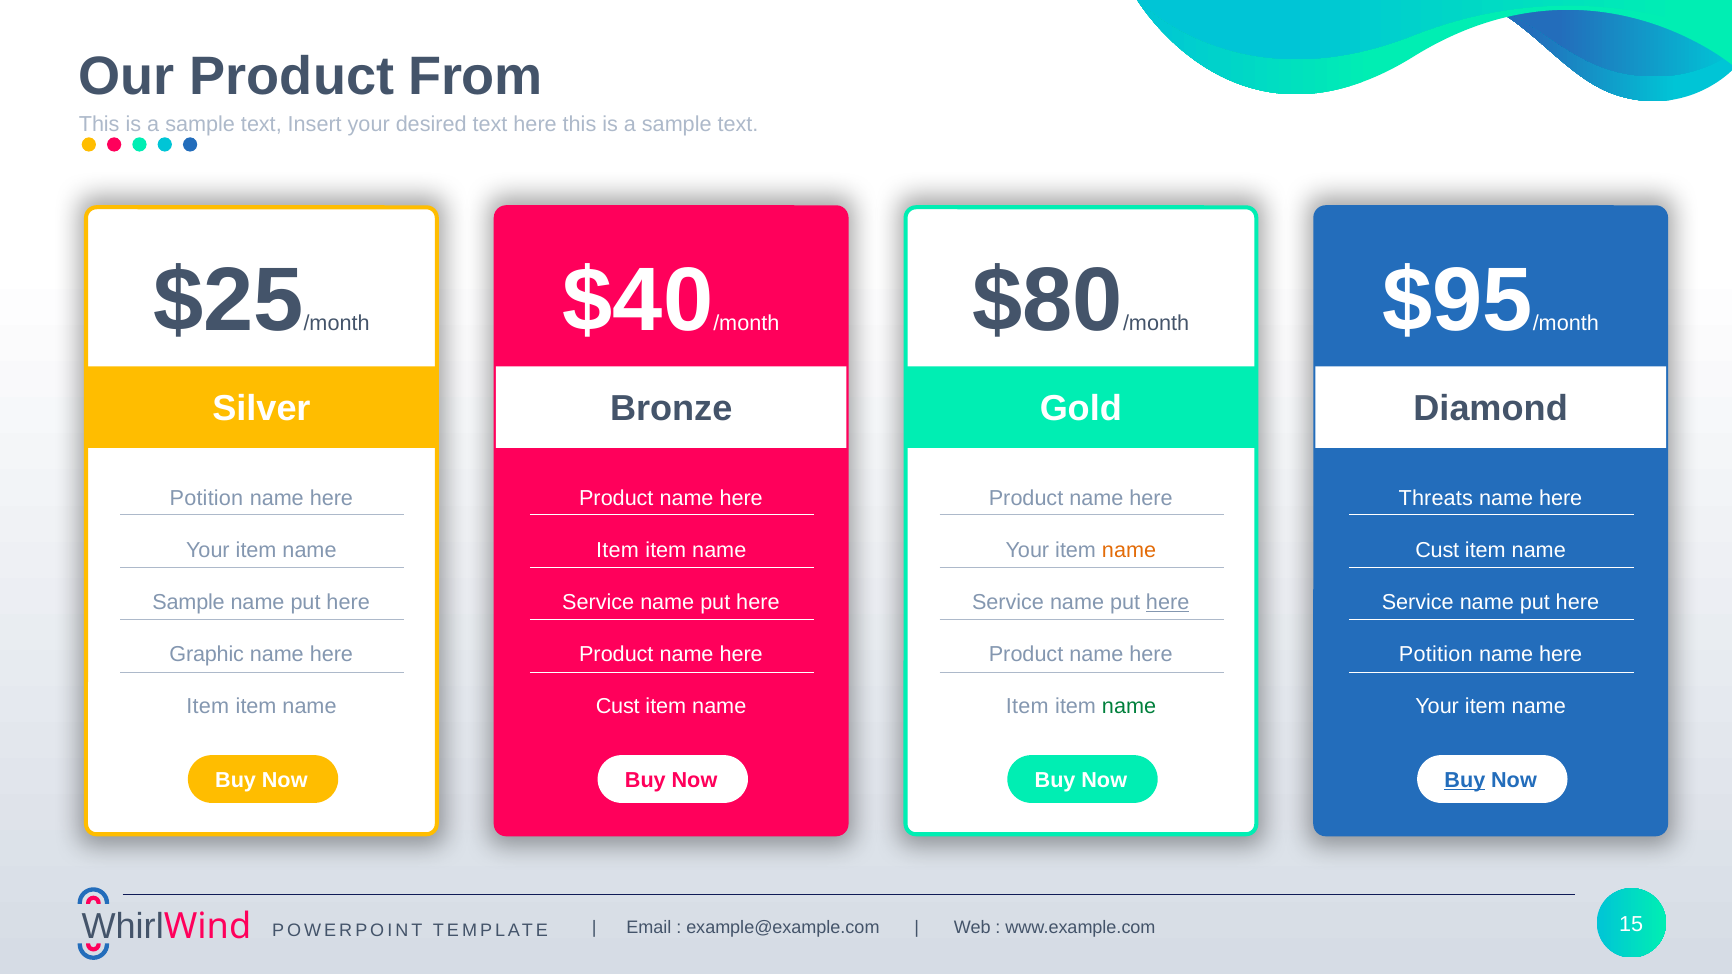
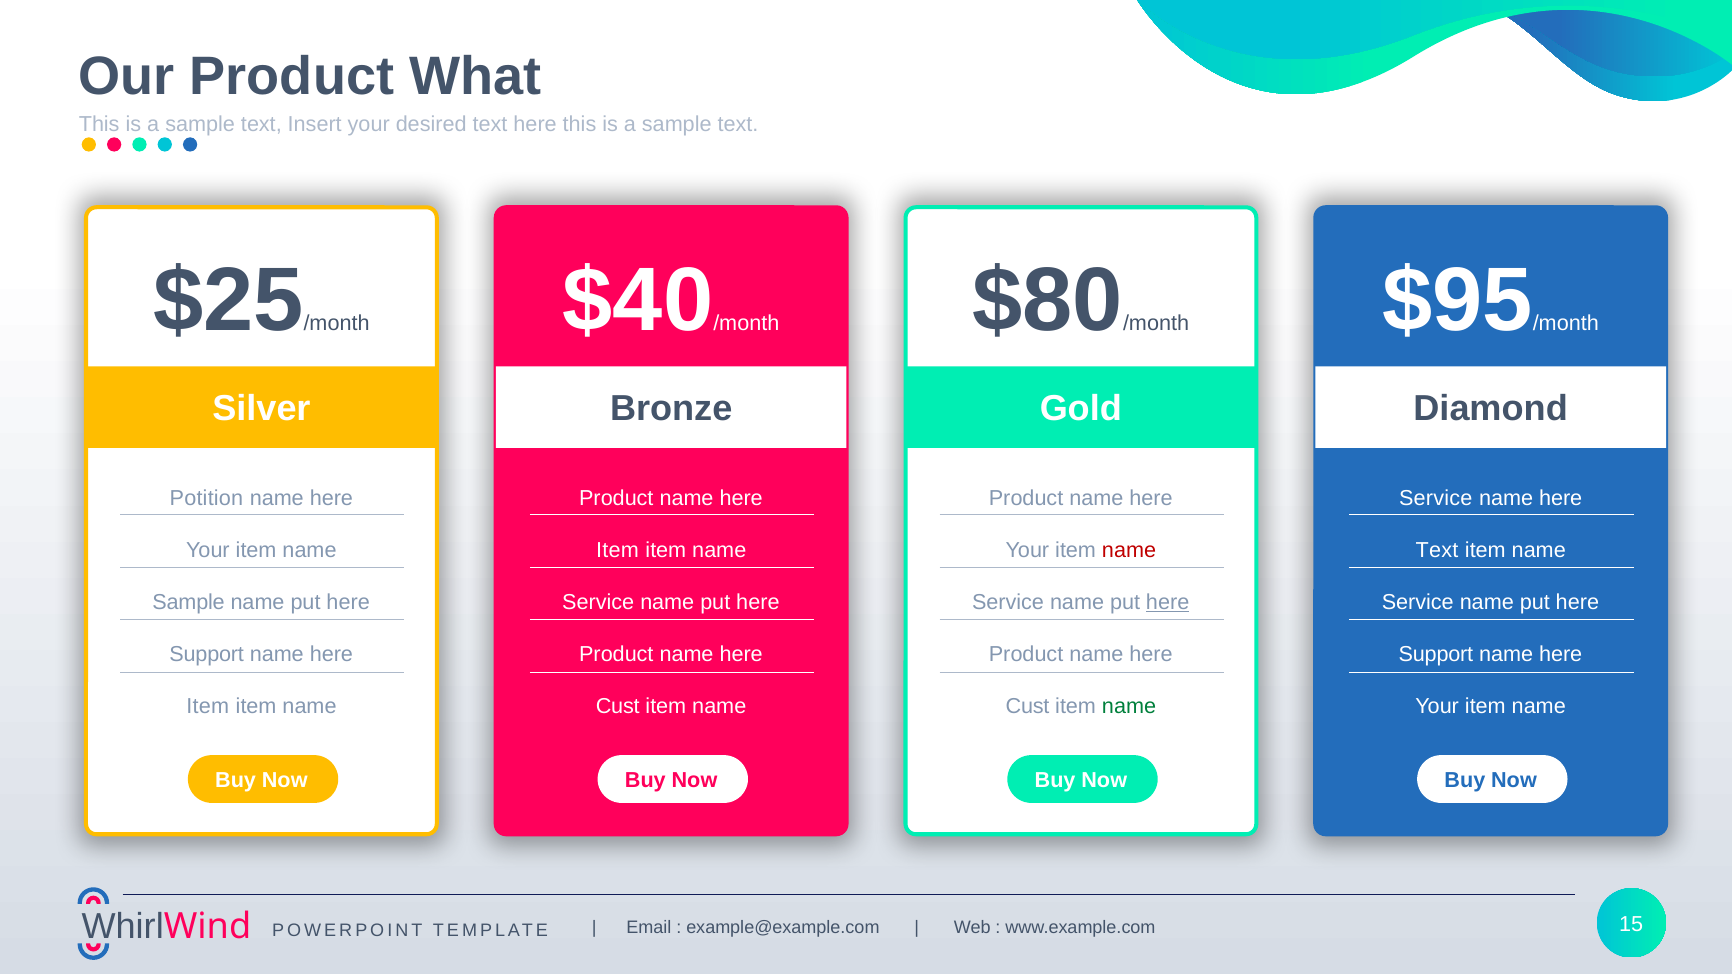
From: From -> What (475, 77)
Threats: Threats -> Service (1436, 499)
name colour: orange -> red (1129, 551)
Cust: Cust -> Text (1437, 551)
Graphic: Graphic -> Support (207, 655)
Potition: Potition -> Support (1436, 655)
Item: Item -> Cust (1028, 706)
Buy underline: present -> none (1465, 780)
